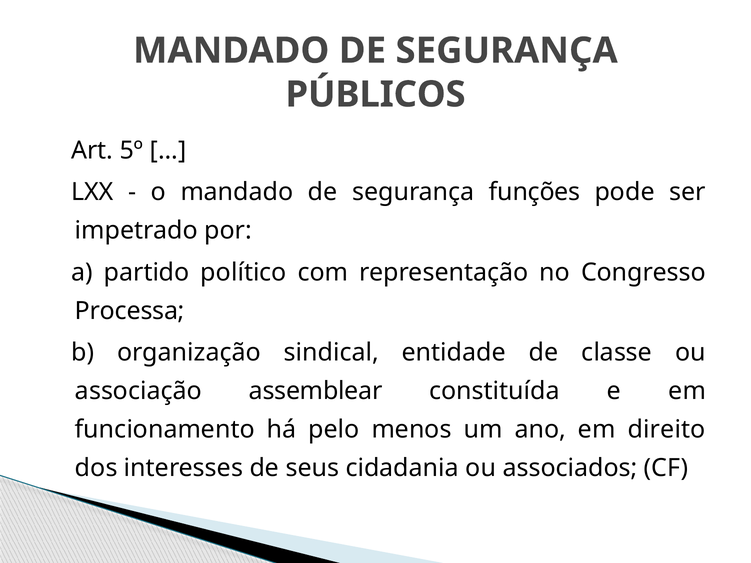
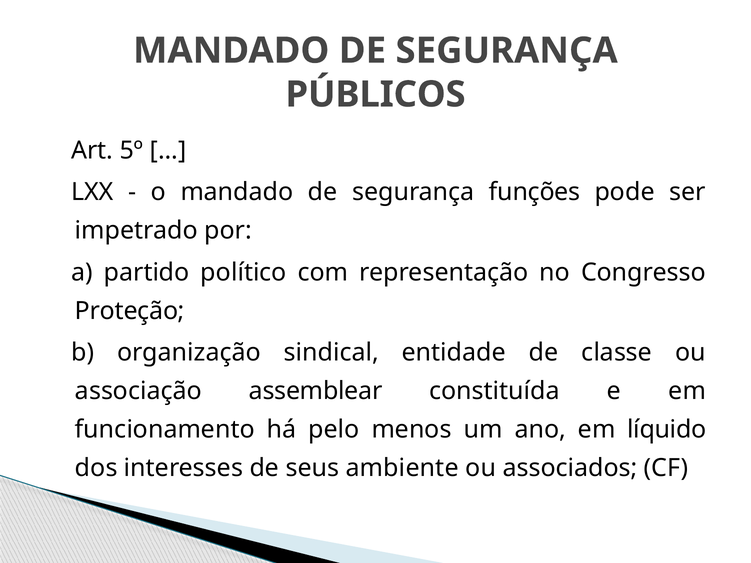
Processa: Processa -> Proteção (130, 311)
direito: direito -> líquido (667, 430)
cidadania: cidadania -> ambiente (402, 468)
